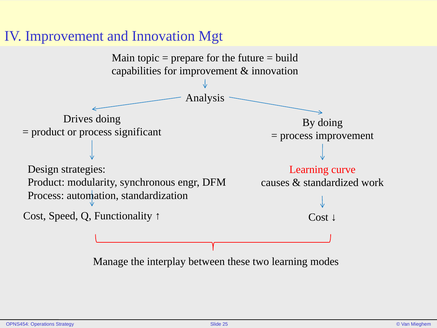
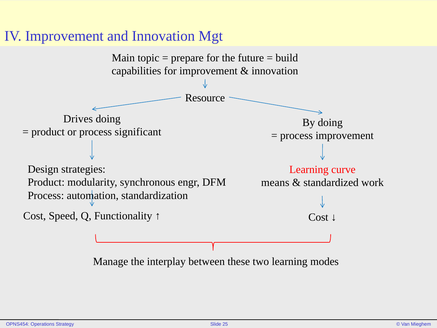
Analysis: Analysis -> Resource (205, 98)
causes: causes -> means (275, 183)
